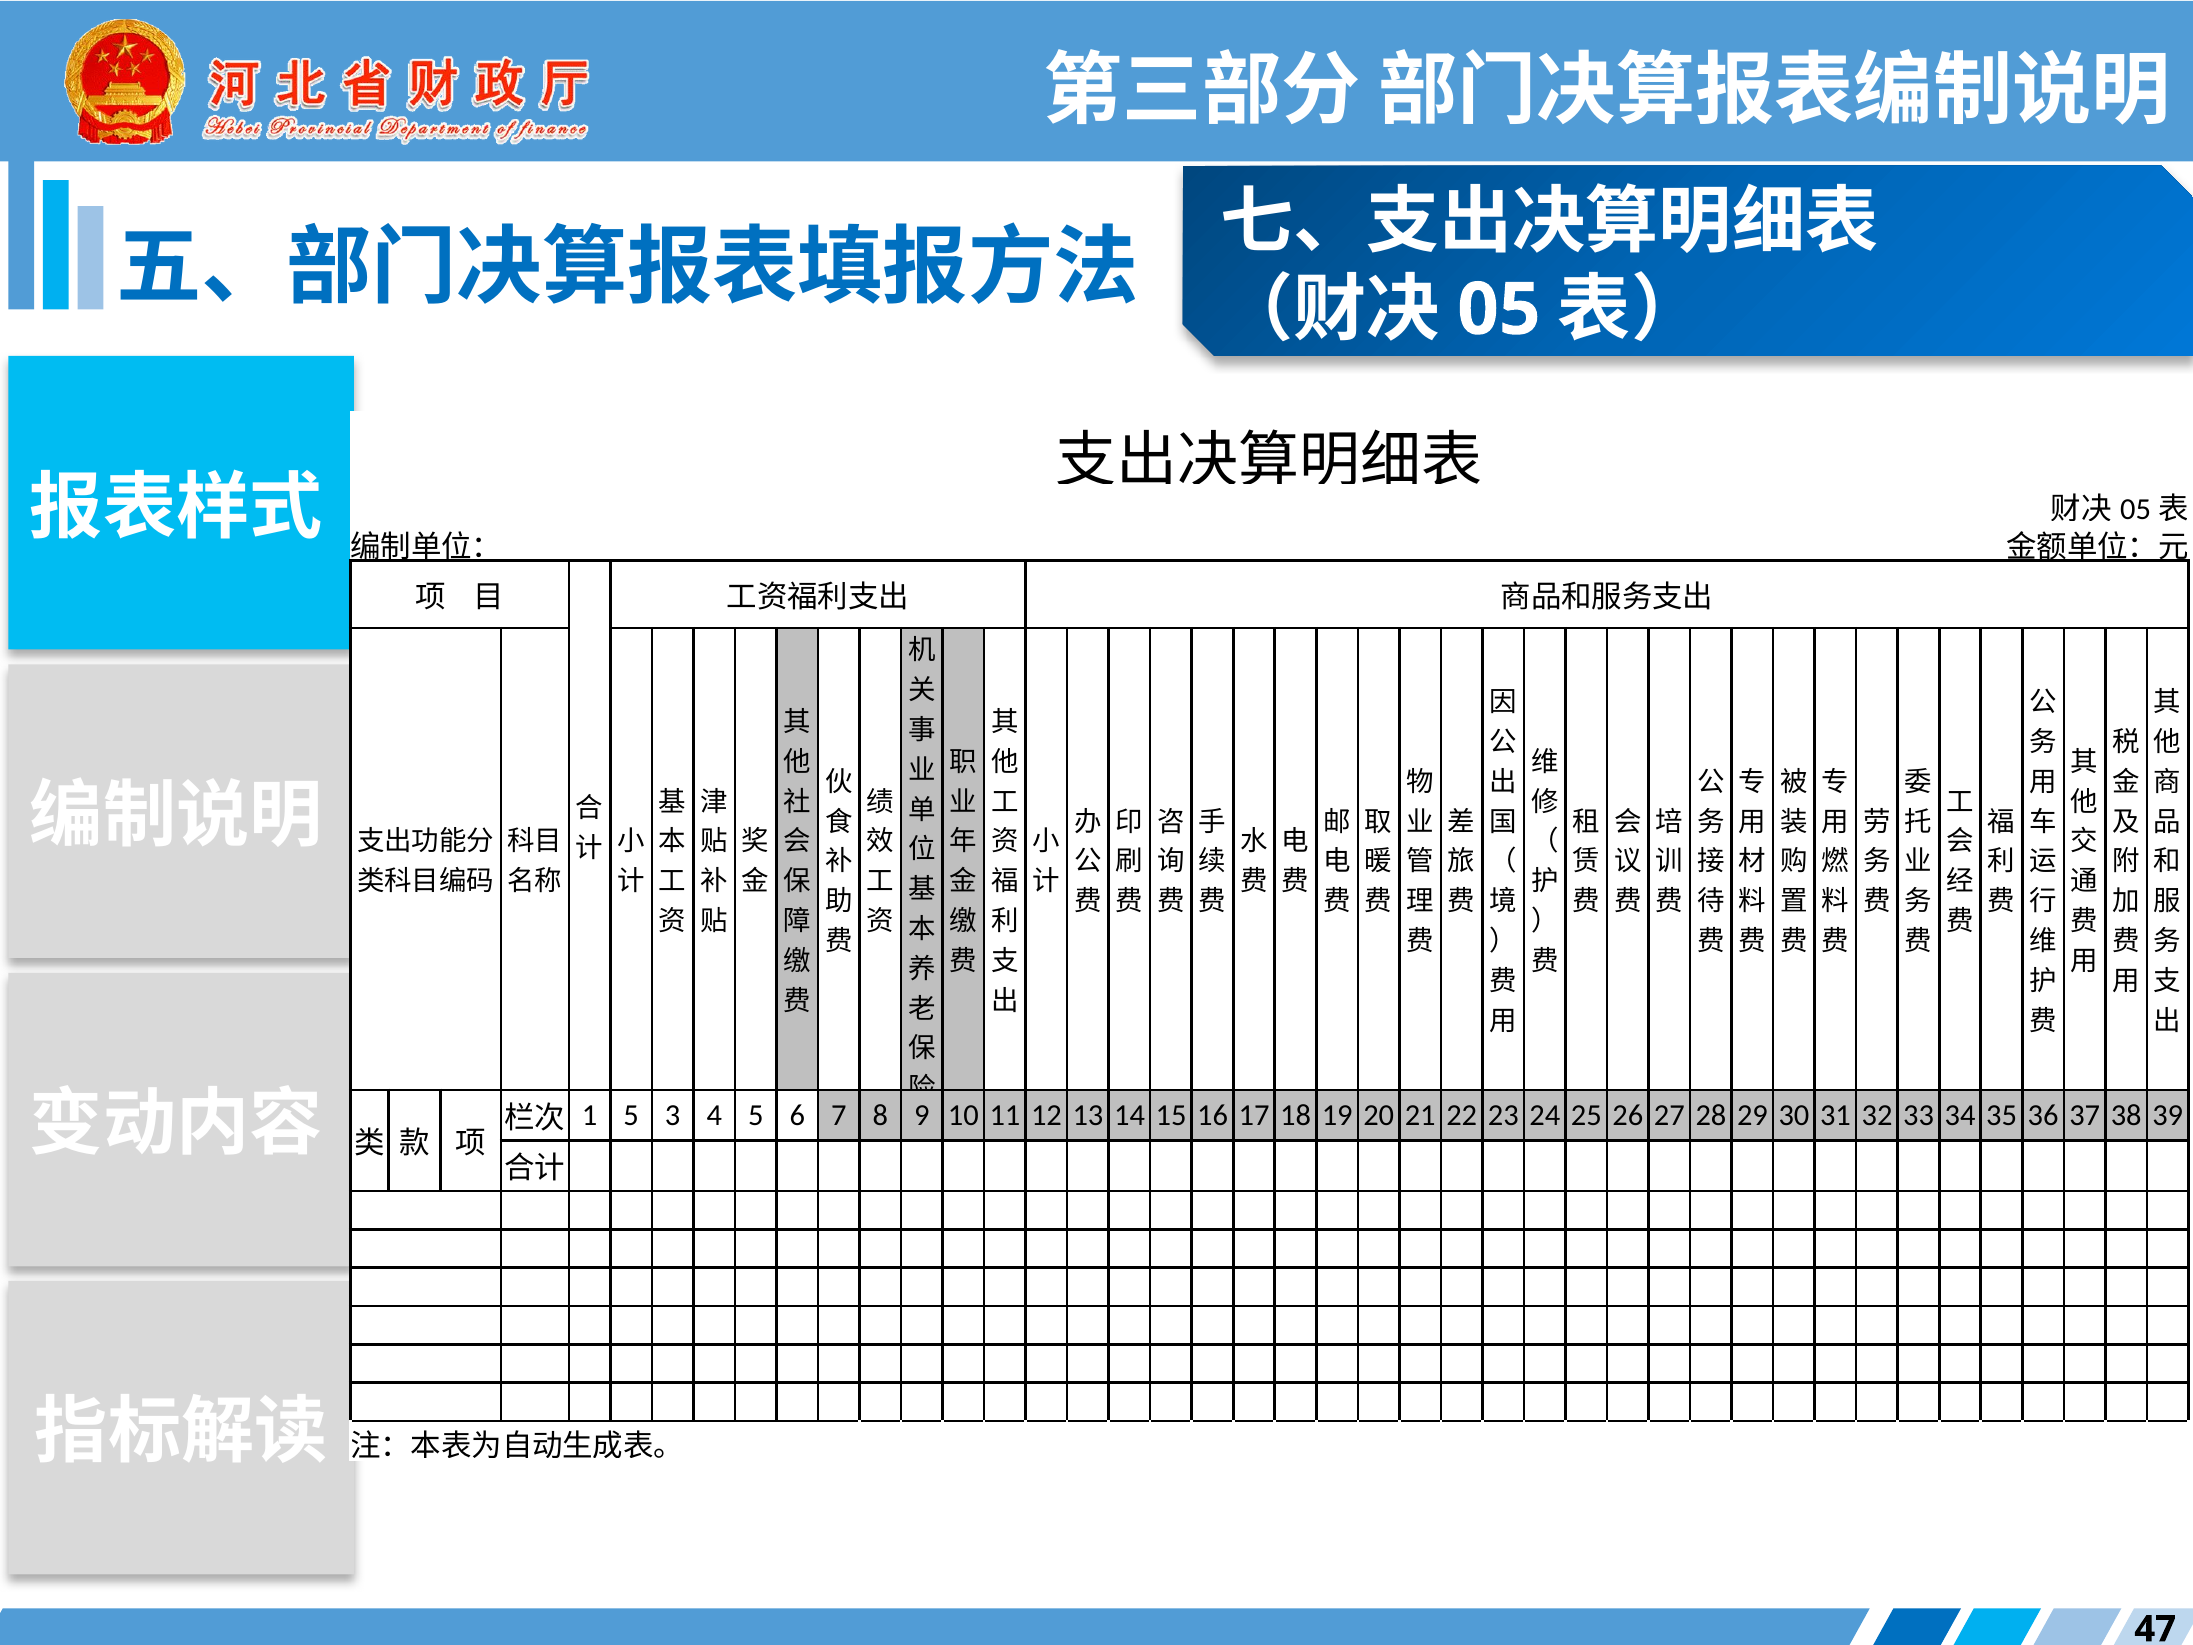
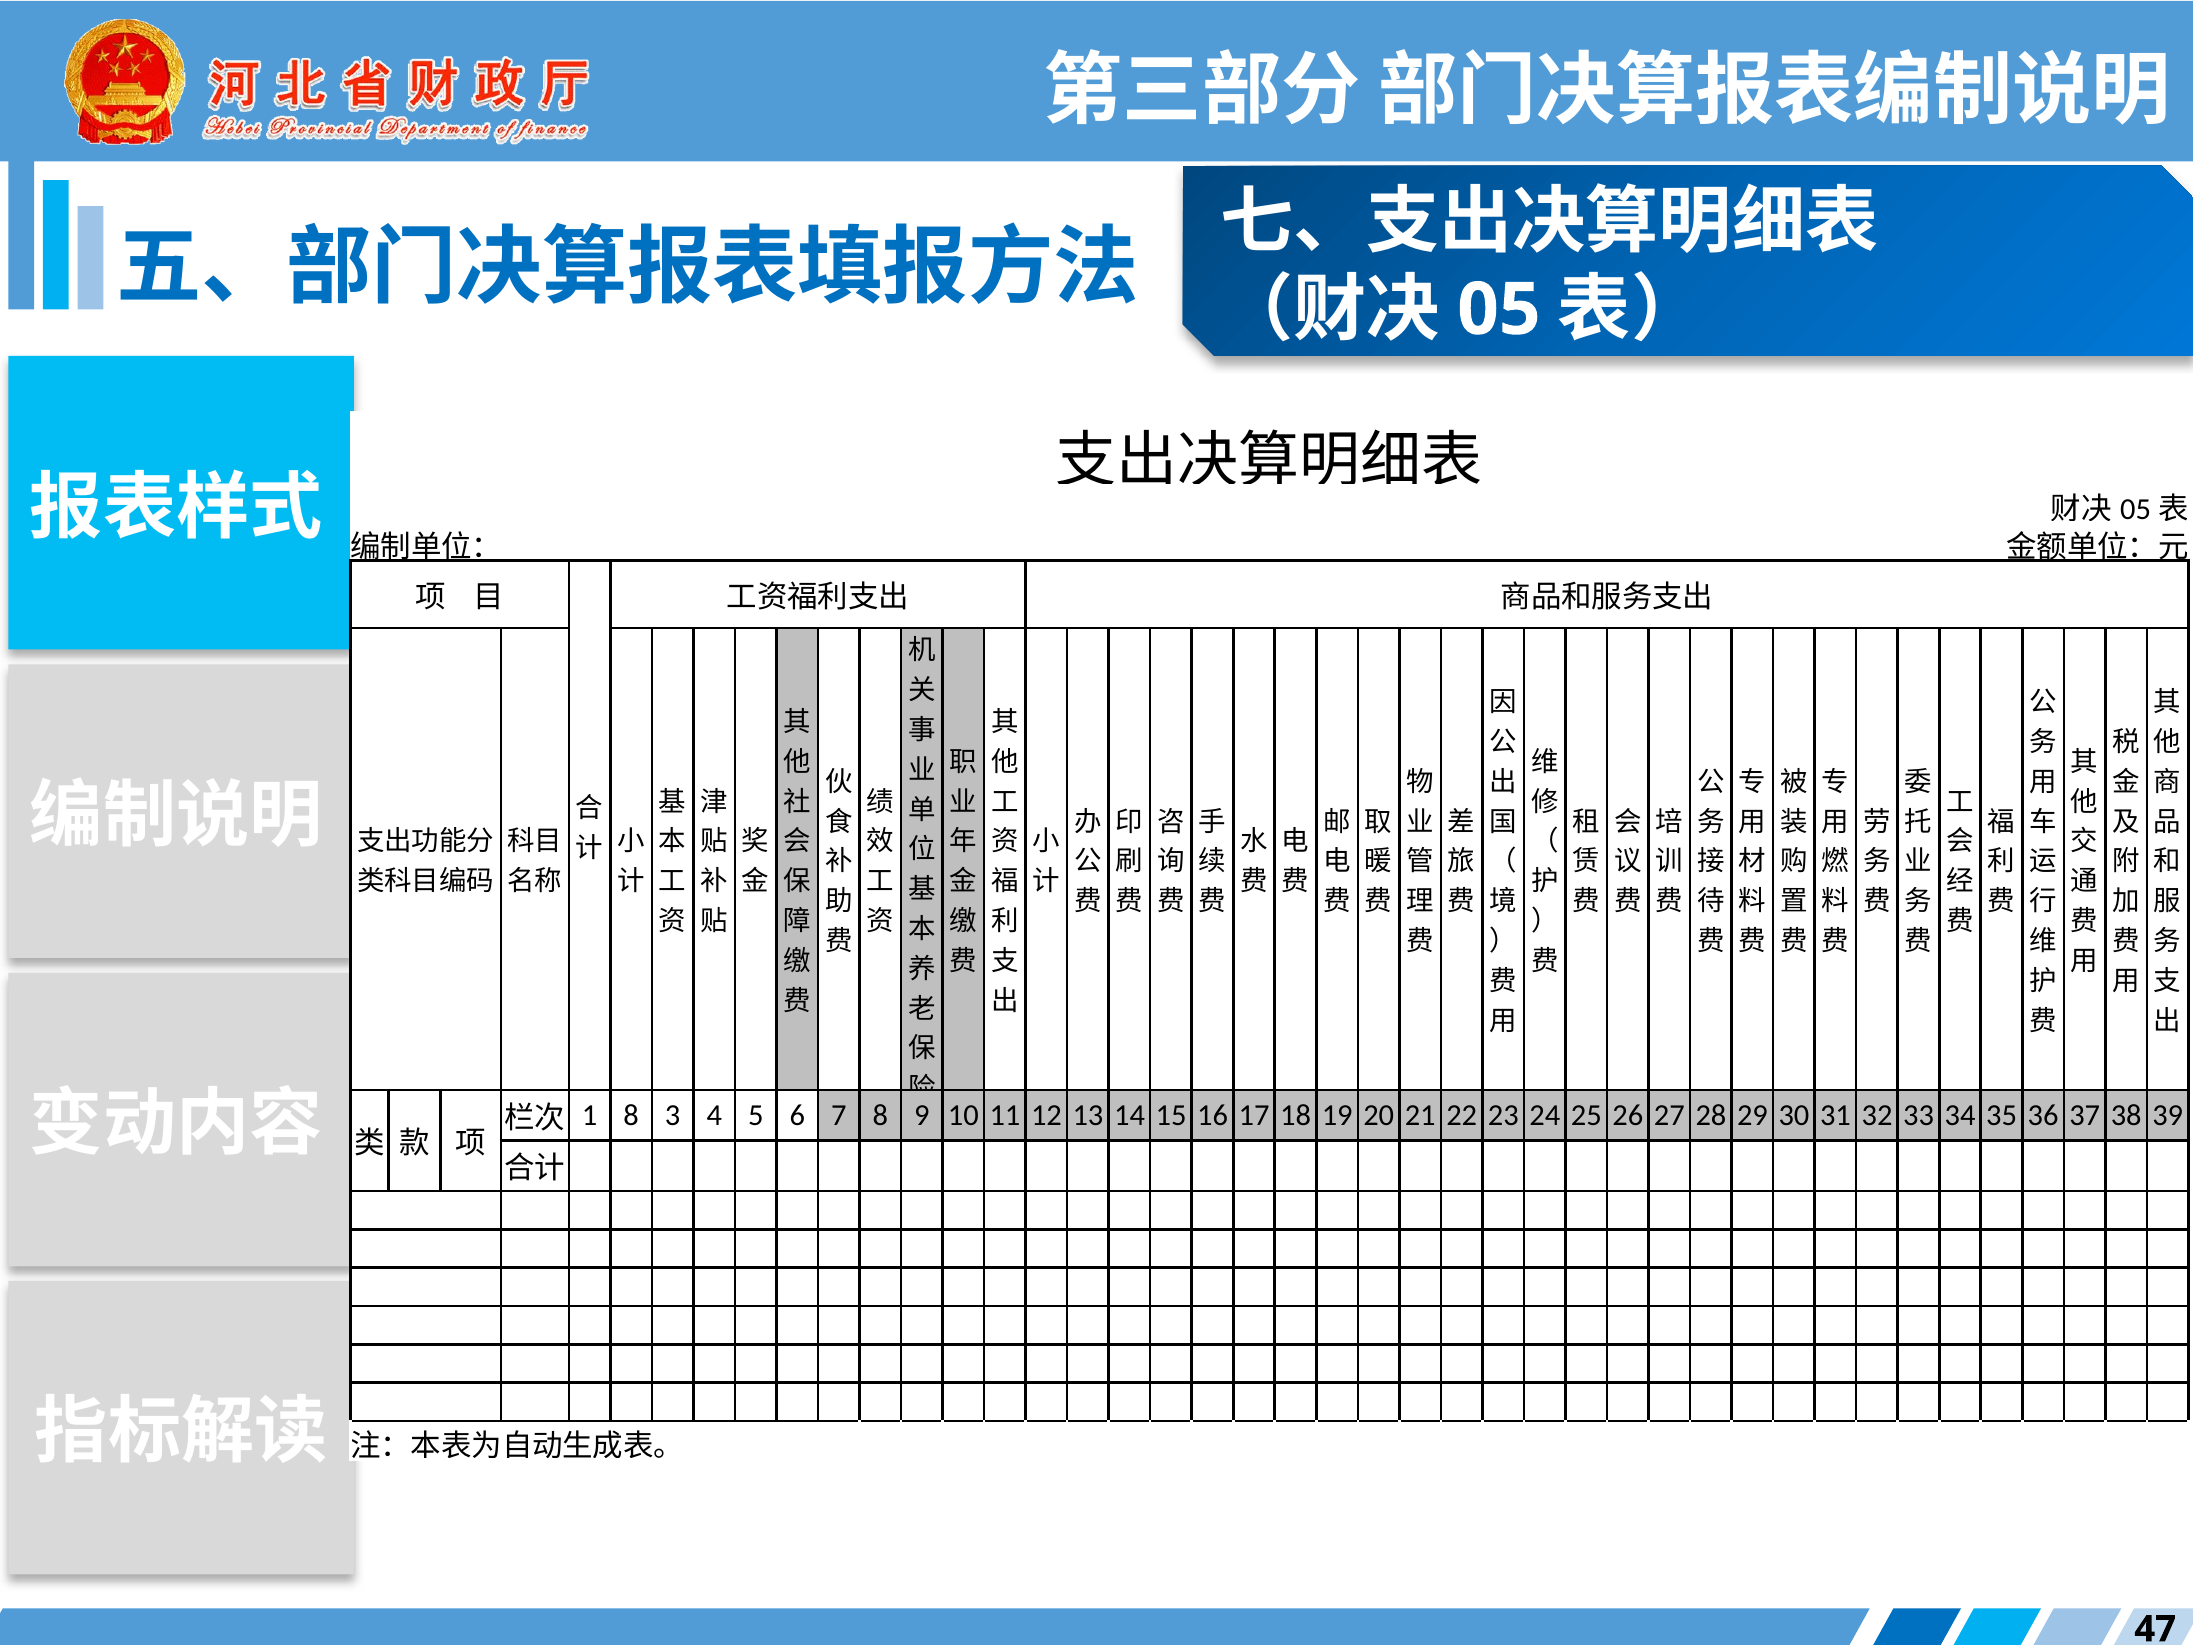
1 5: 5 -> 8 (631, 1115)
